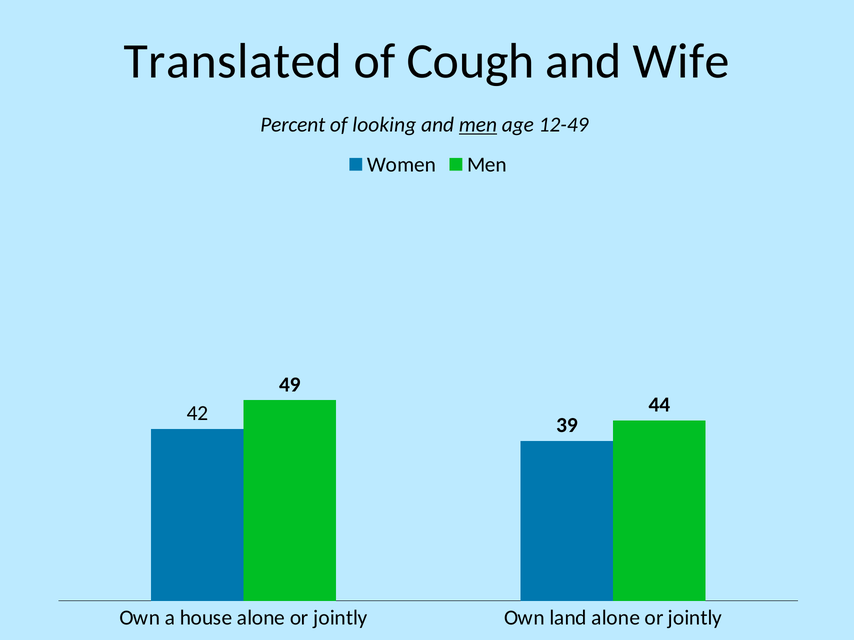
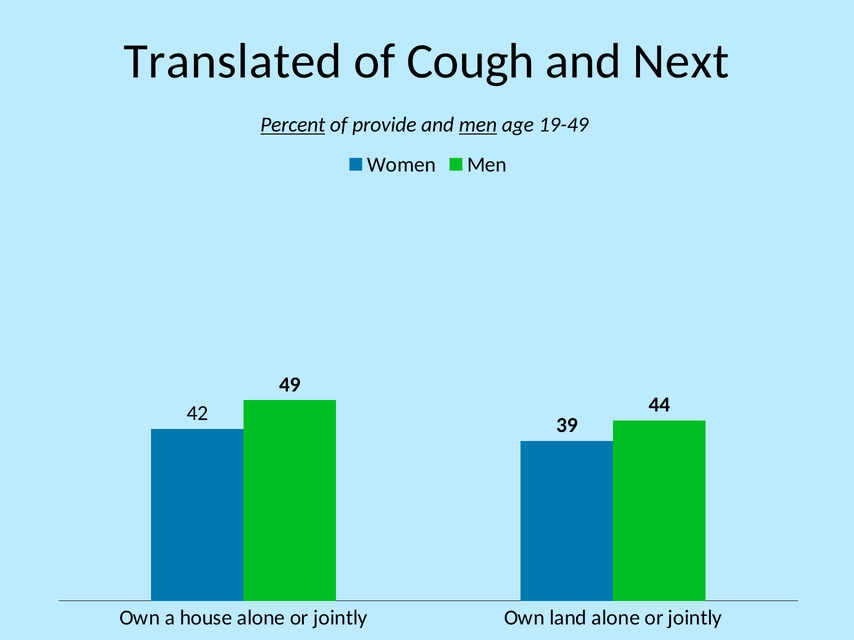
Wife: Wife -> Next (681, 62)
Percent underline: none -> present (293, 125)
looking: looking -> provide (384, 125)
12-49: 12-49 -> 19-49 (564, 125)
